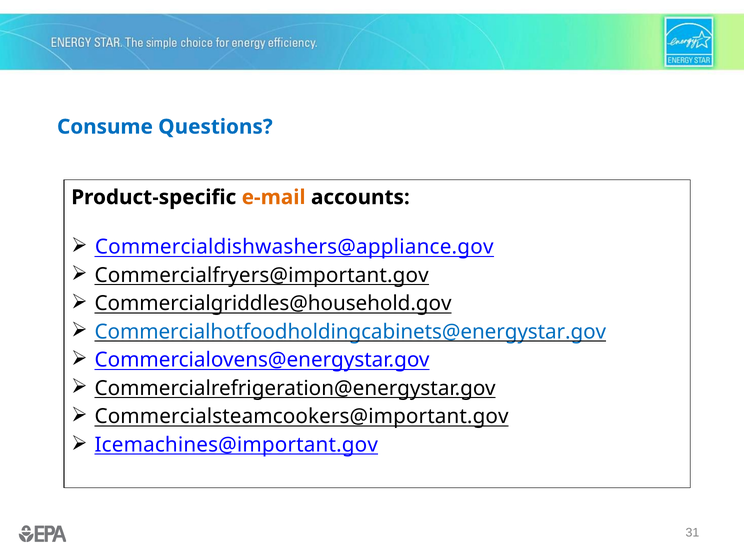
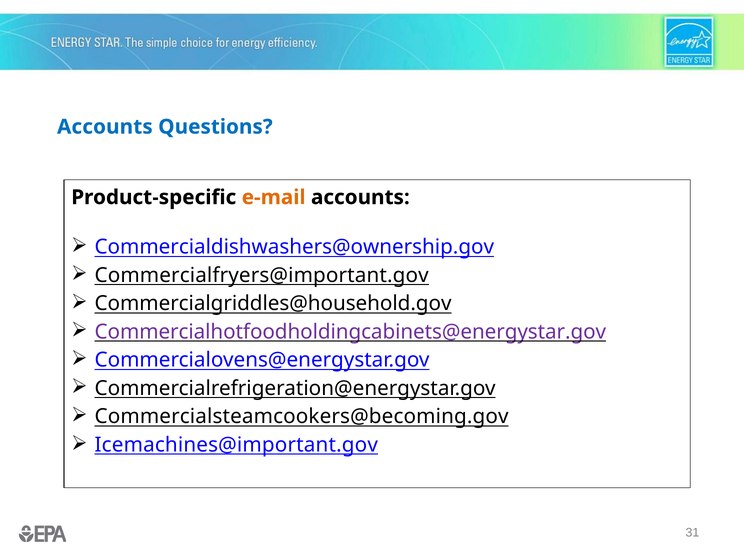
Consume: Consume -> Accounts (105, 127)
Commercialdishwashers@appliance.gov: Commercialdishwashers@appliance.gov -> Commercialdishwashers@ownership.gov (294, 247)
Commercialhotfoodholdingcabinets@energystar.gov colour: blue -> purple (350, 332)
Commercialsteamcookers@important.gov: Commercialsteamcookers@important.gov -> Commercialsteamcookers@becoming.gov (302, 417)
